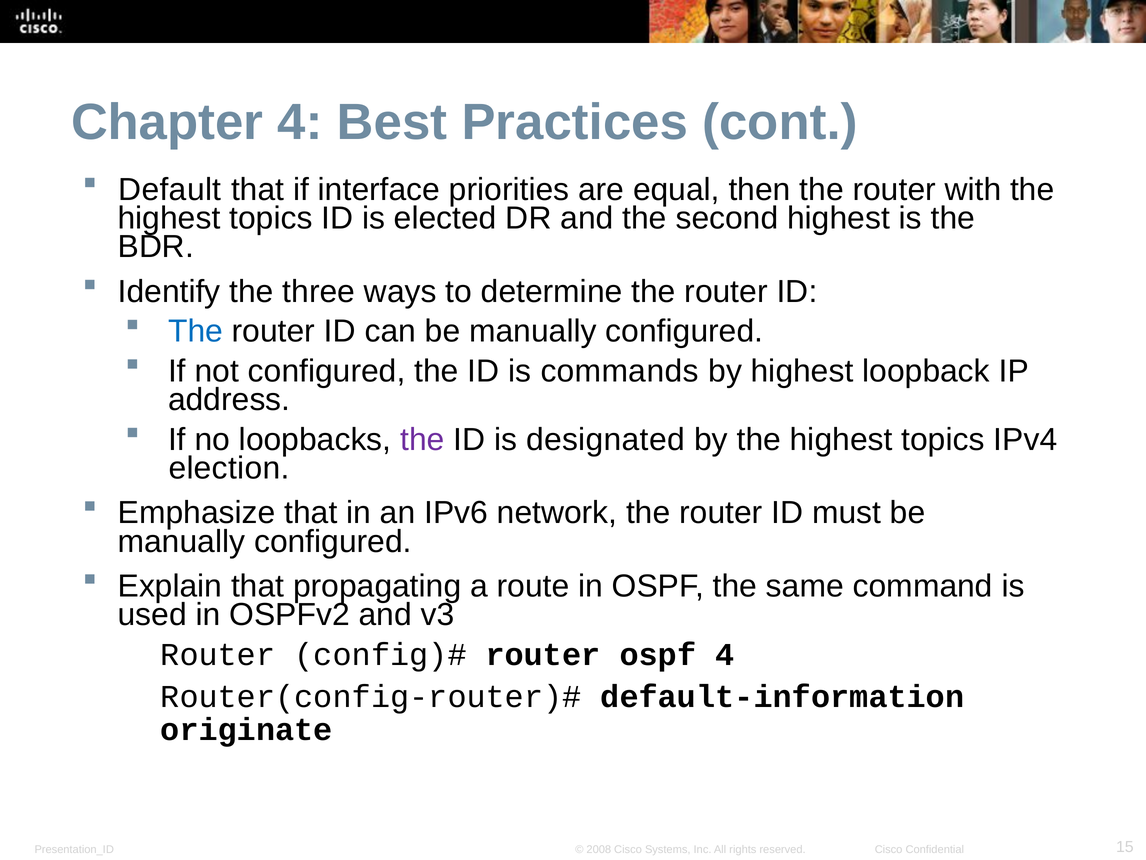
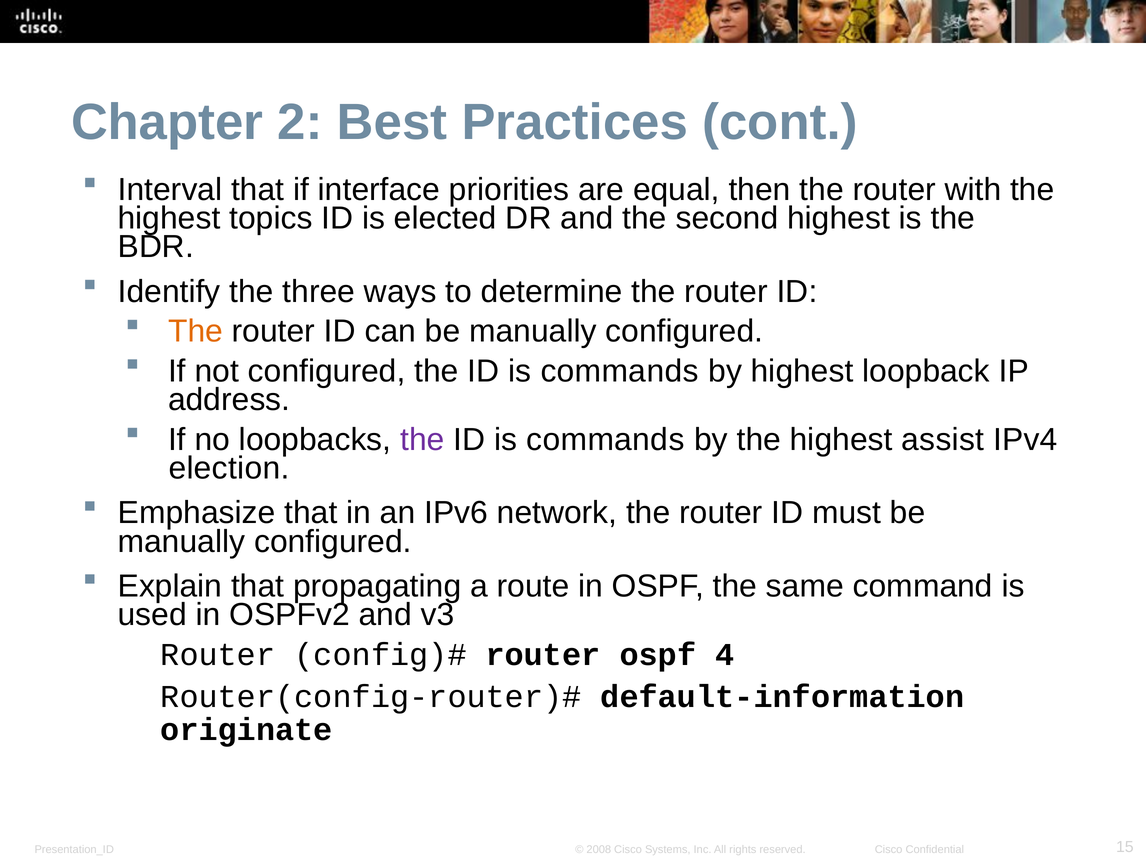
Chapter 4: 4 -> 2 (300, 122)
Default: Default -> Interval (170, 189)
The colour: blue -> orange (196, 331)
designated: designated -> commands (605, 439)
by the highest topics: topics -> assist (943, 439)
